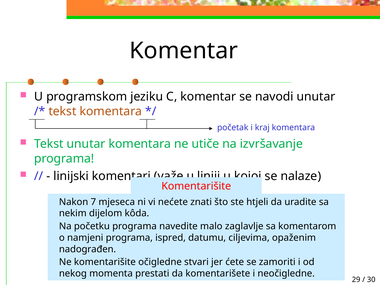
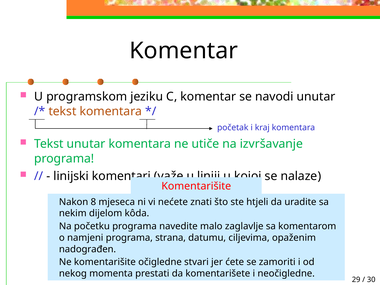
7: 7 -> 8 (93, 202)
ispred: ispred -> strana (171, 238)
